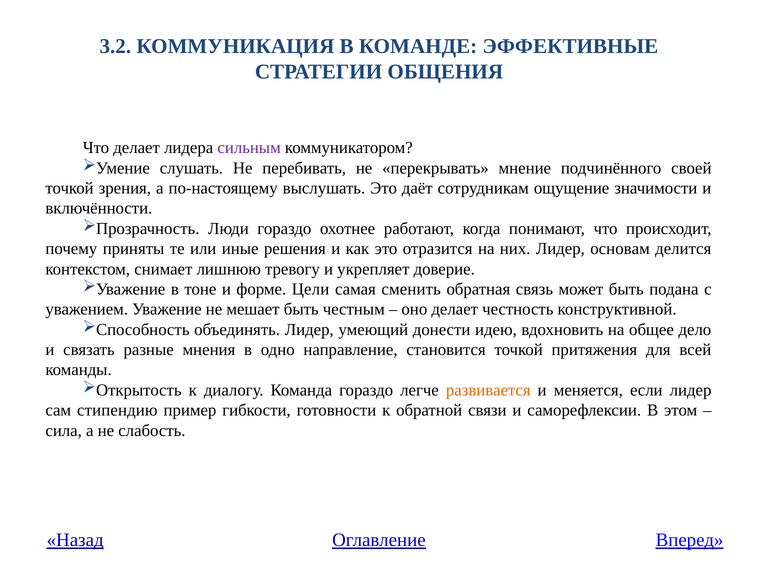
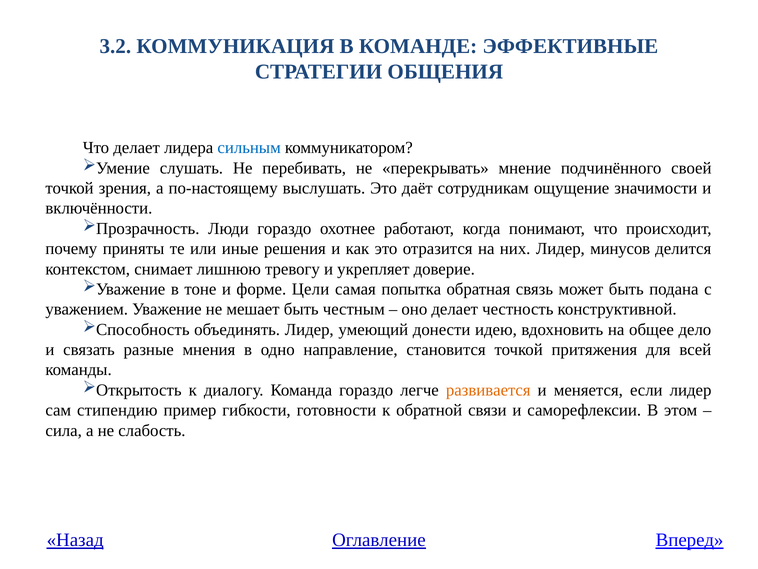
сильным colour: purple -> blue (249, 148)
основам: основам -> минусов (620, 249)
сменить: сменить -> попытка (411, 289)
